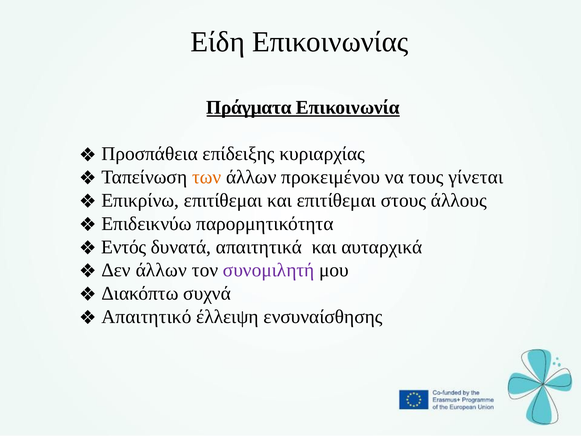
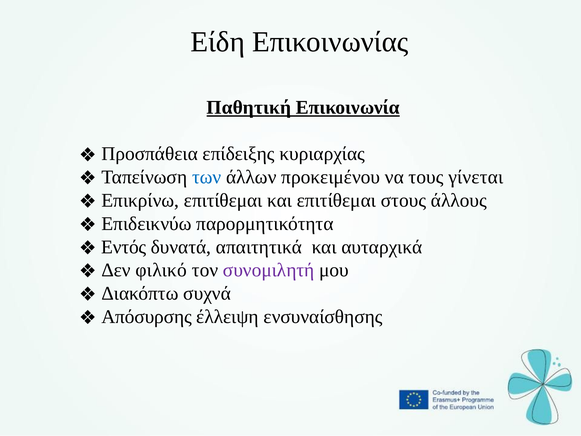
Πράγματα: Πράγματα -> Παθητική (249, 107)
των colour: orange -> blue (207, 177)
Δεν άλλων: άλλων -> φιλικό (161, 270)
Απαιτητικό: Απαιτητικό -> Απόσυρσης (147, 317)
